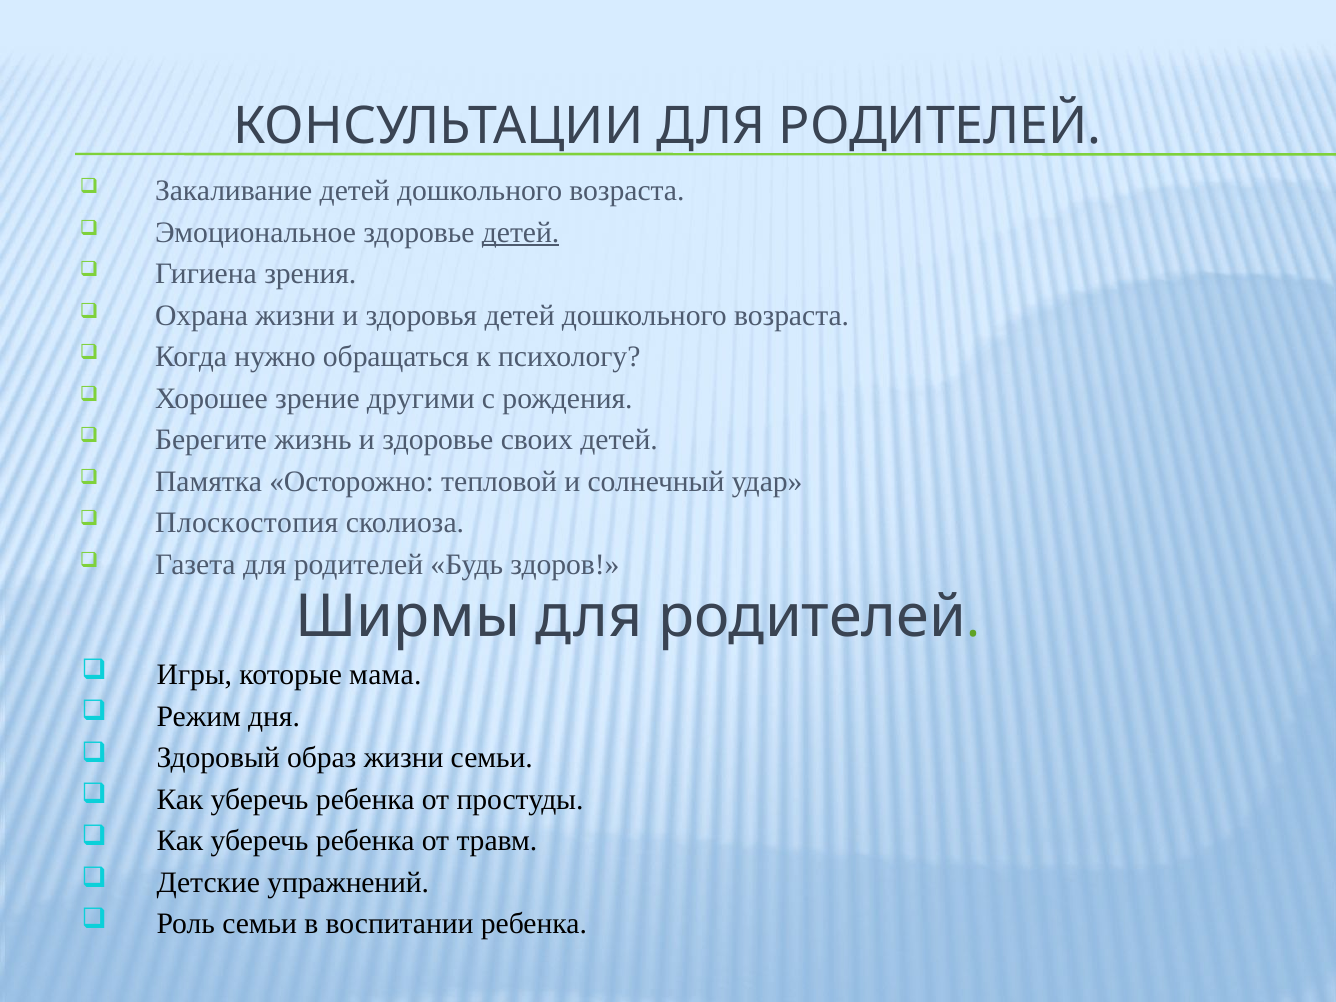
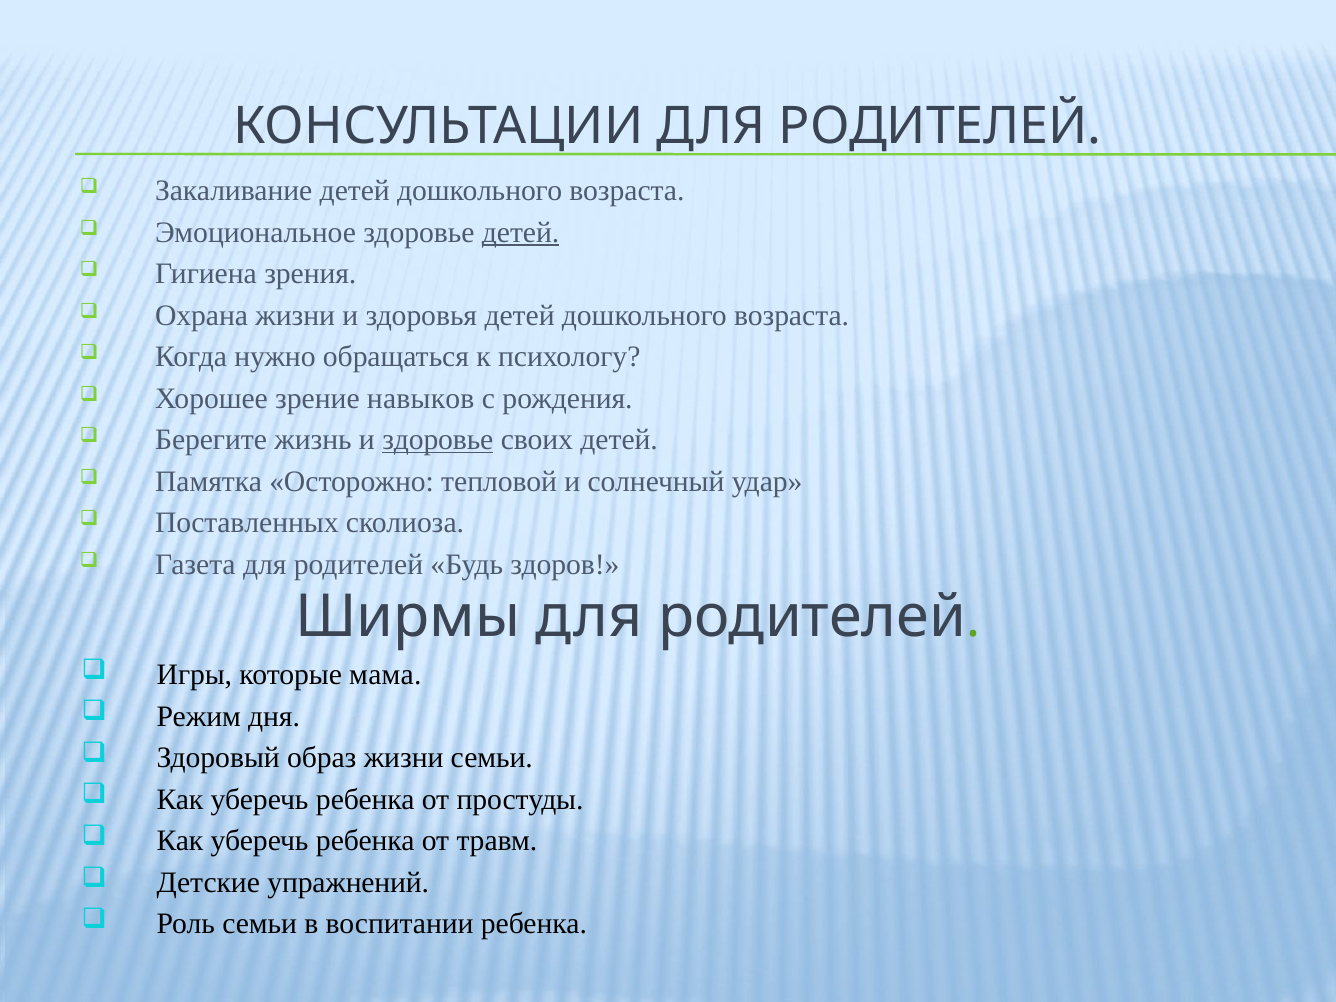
другими: другими -> навыков (421, 398)
здоровье underline: none -> present (438, 440)
Плоскостопия: Плоскостопия -> Поставленных (247, 523)
